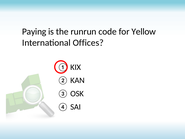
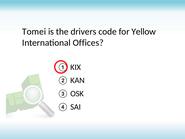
Paying: Paying -> Tomei (34, 31)
runrun: runrun -> drivers (84, 31)
